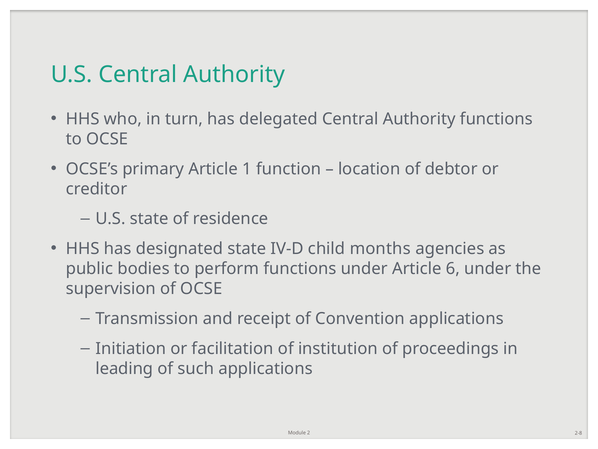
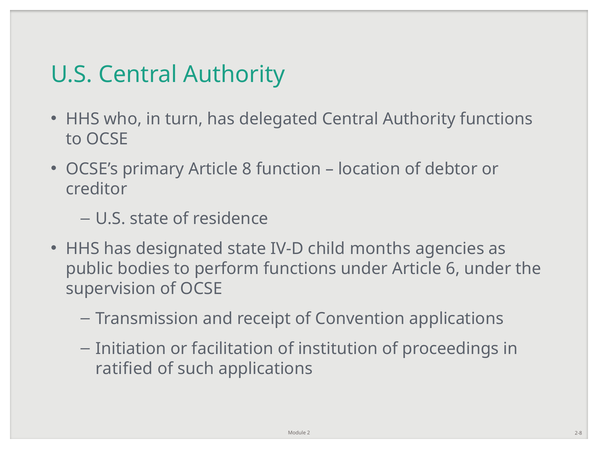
1: 1 -> 8 (247, 169)
leading: leading -> ratified (124, 368)
